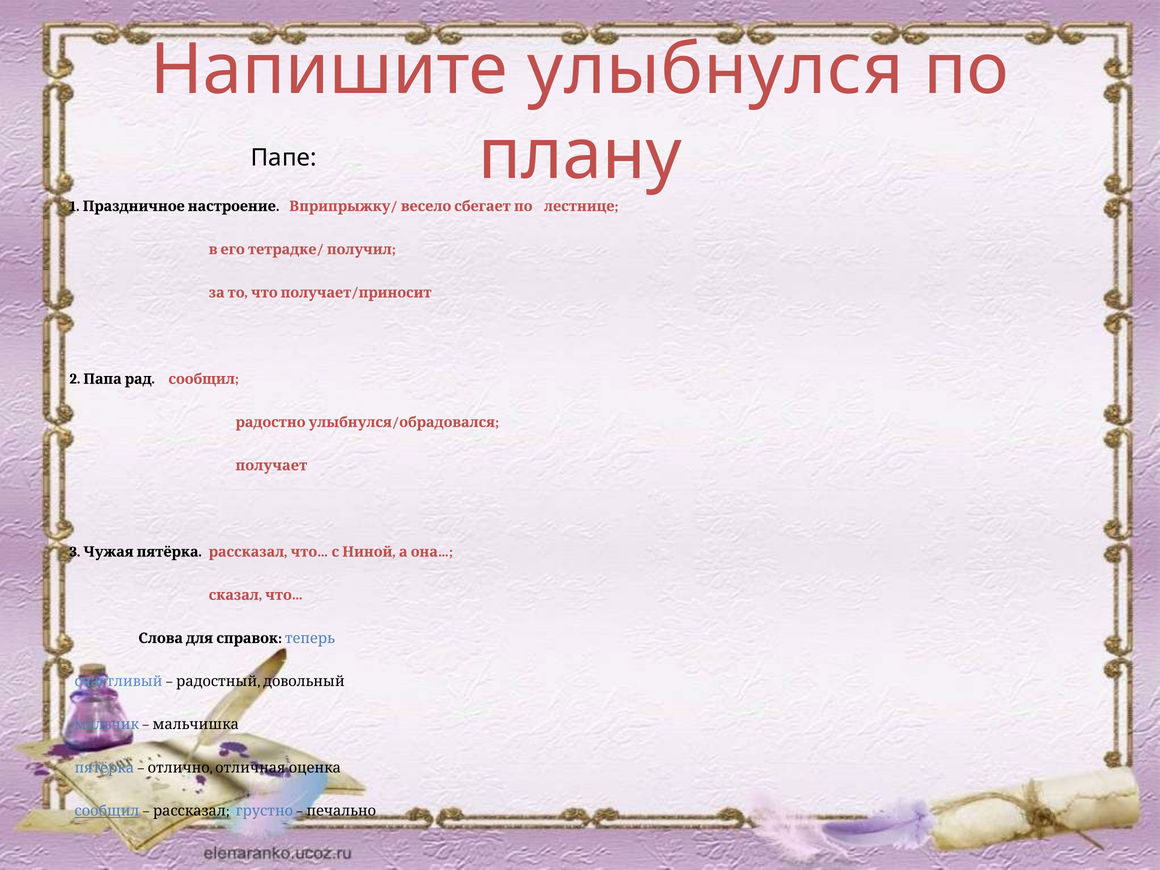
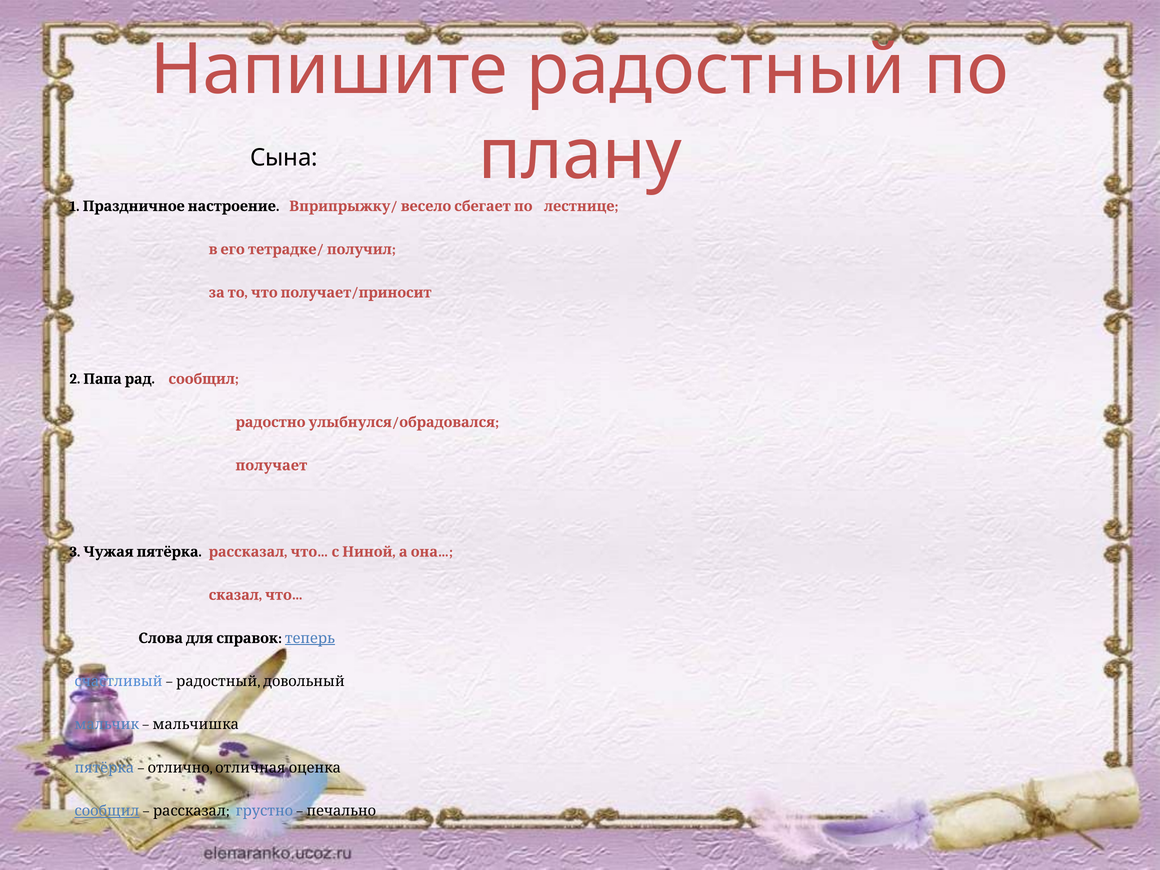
Напишите улыбнулся: улыбнулся -> радостный (716, 70)
Папе: Папе -> Сына (284, 158)
теперь underline: none -> present (310, 638)
